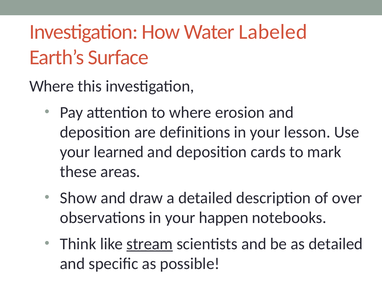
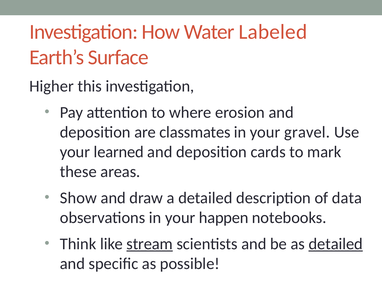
Where: Where -> Higher (52, 86)
definitions: definitions -> classmates (195, 132)
lesson: lesson -> gravel (307, 132)
over: over -> data (347, 198)
detailed underline: none -> present (336, 243)
